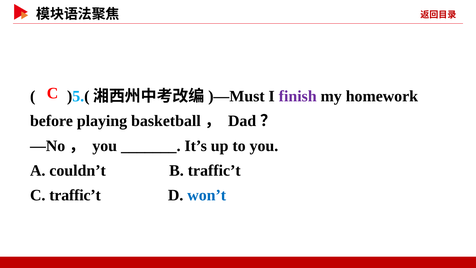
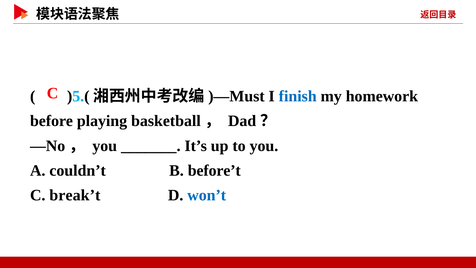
finish colour: purple -> blue (298, 96)
B traffic’t: traffic’t -> before’t (214, 170)
C traffic’t: traffic’t -> break’t (75, 195)
